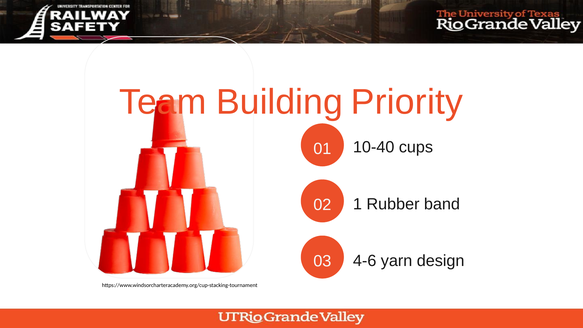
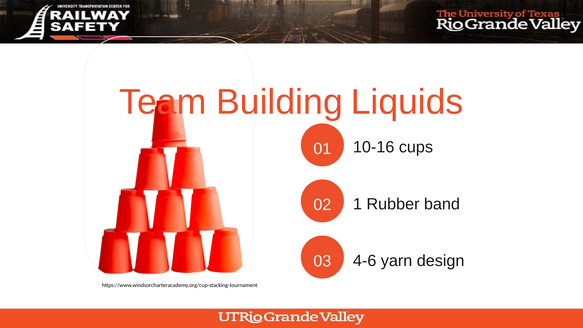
Priority: Priority -> Liquids (407, 102)
10-40: 10-40 -> 10-16 (374, 147)
